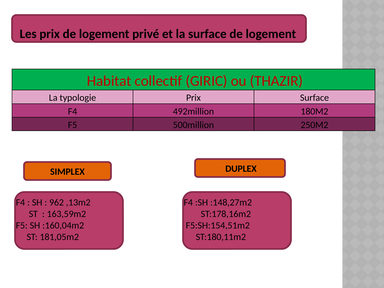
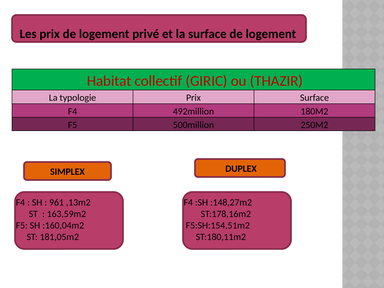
962: 962 -> 961 (57, 202)
